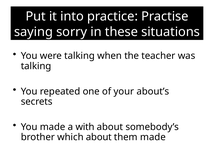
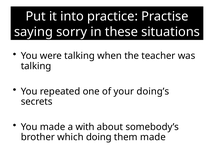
about’s: about’s -> doing’s (153, 91)
which about: about -> doing (99, 137)
